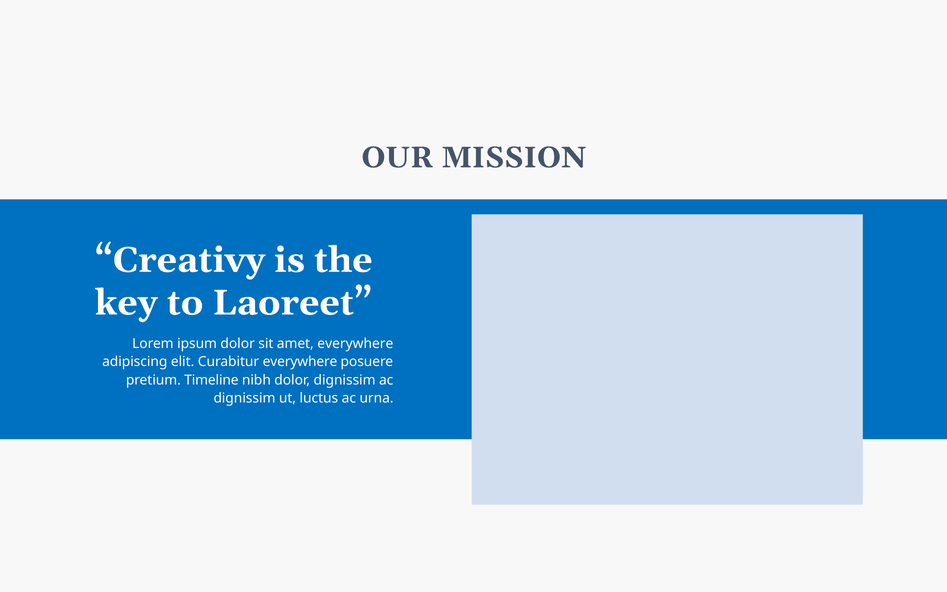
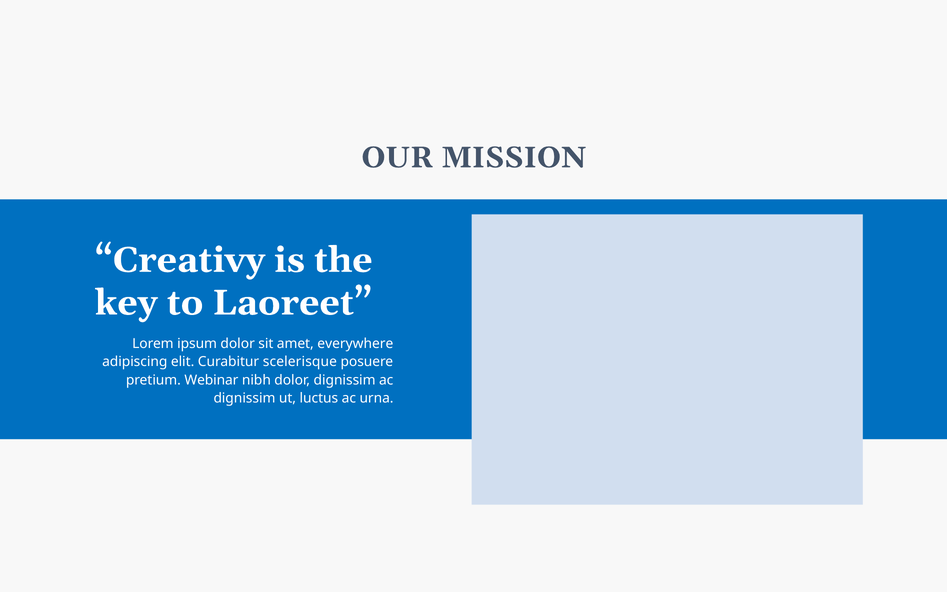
Curabitur everywhere: everywhere -> scelerisque (300, 362)
Timeline: Timeline -> Webinar (211, 380)
